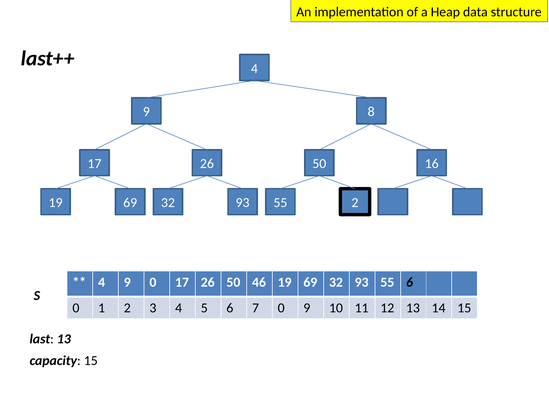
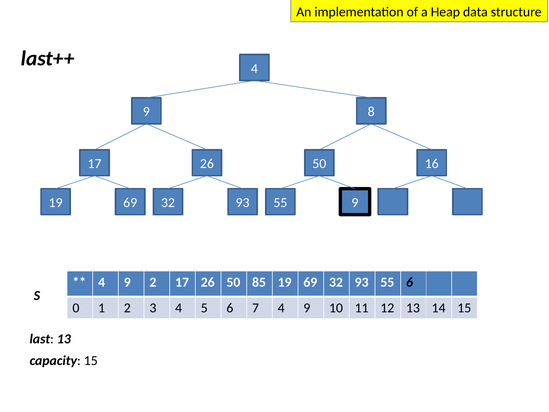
55 2: 2 -> 9 (355, 202)
9 0: 0 -> 2 (153, 282)
46: 46 -> 85 (259, 282)
7 0: 0 -> 4 (281, 308)
